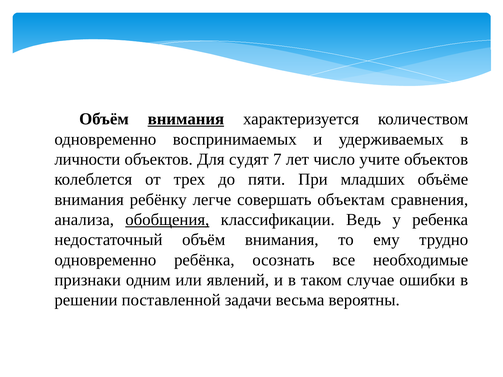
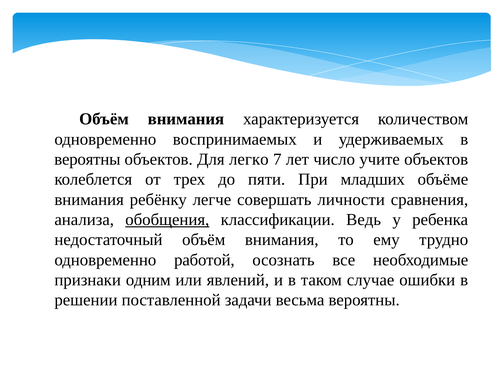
внимания underline: present -> none (186, 119)
личности: личности -> вероятны (87, 159)
судят: судят -> легко (249, 159)
объектам: объектам -> личности (351, 200)
ребёнка: ребёнка -> работой (204, 260)
